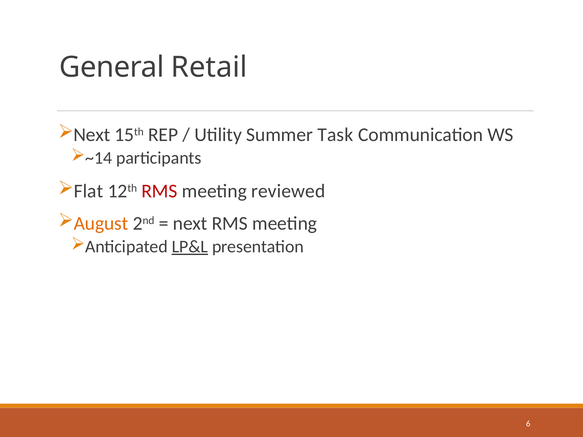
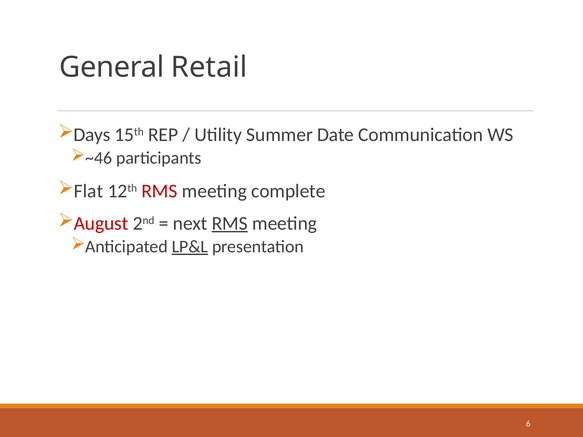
Next: Next -> Days (92, 135)
Task: Task -> Date (336, 135)
~14: ~14 -> ~46 (99, 158)
reviewed: reviewed -> complete (288, 191)
August colour: orange -> red (101, 223)
RMS underline: none -> present (230, 223)
